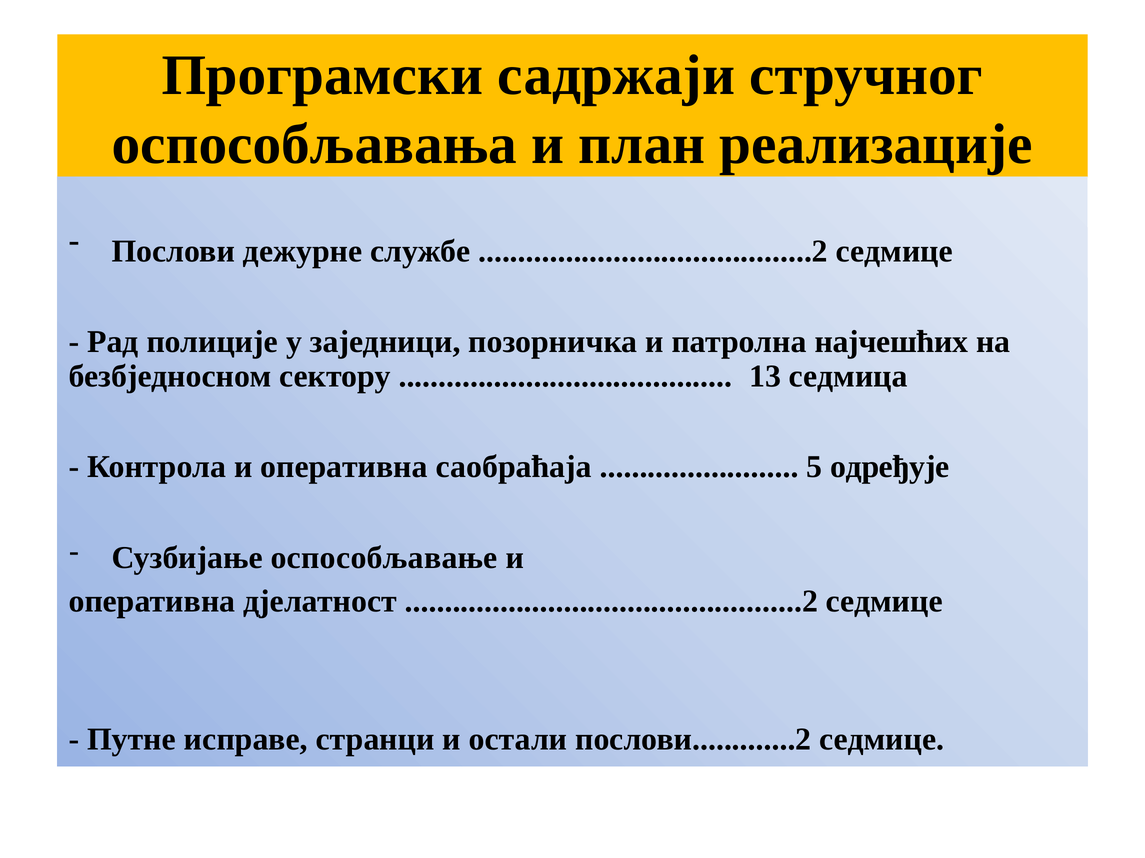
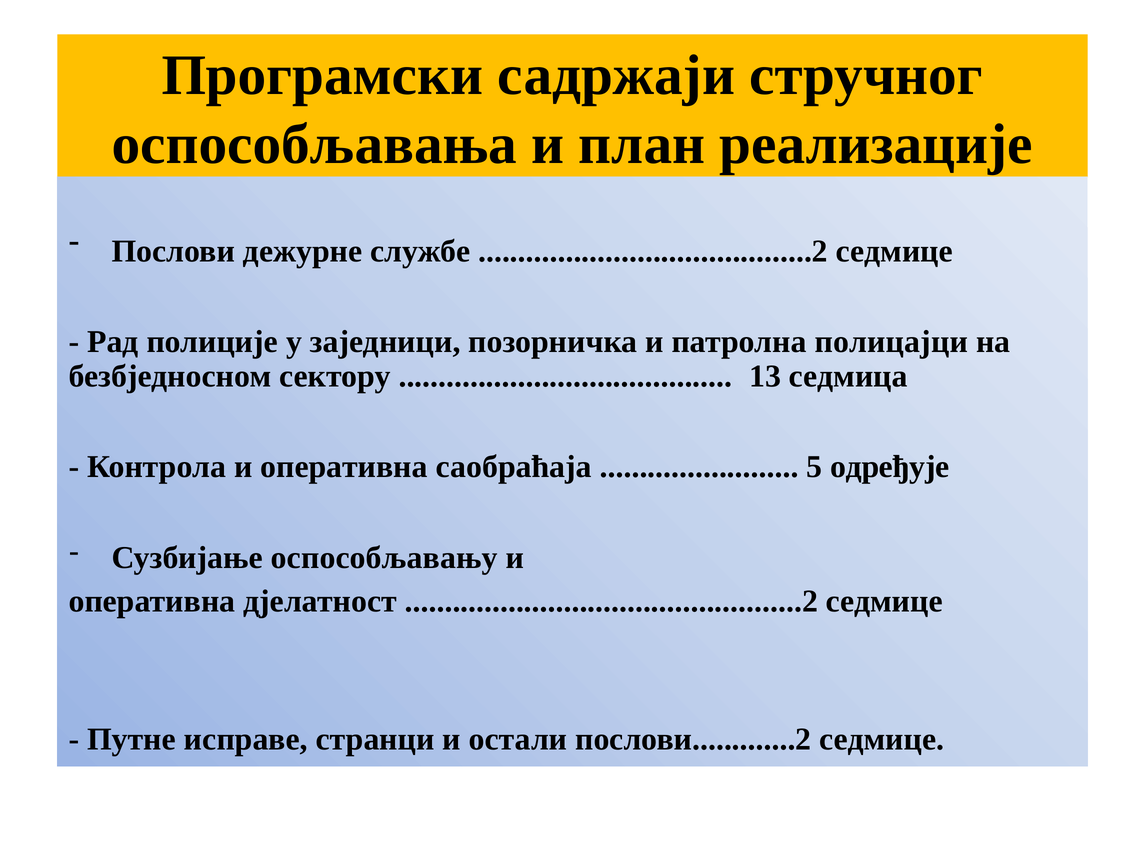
најчешћих: најчешћих -> полицајци (891, 342)
оспособљавање: оспособљавање -> оспособљавању (384, 558)
